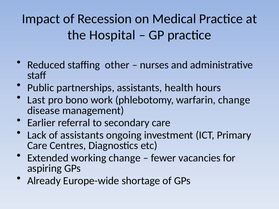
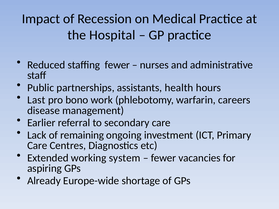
staffing other: other -> fewer (117, 65)
warfarin change: change -> careers (234, 100)
of assistants: assistants -> remaining (82, 135)
working change: change -> system (125, 158)
